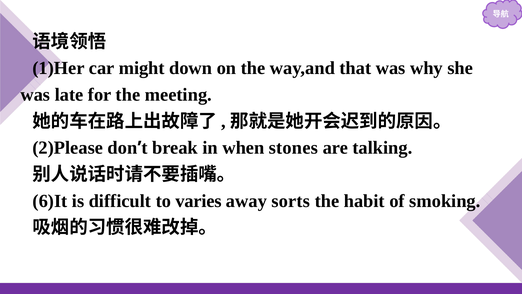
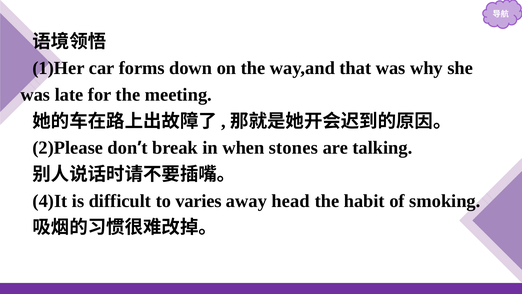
might: might -> forms (142, 68)
6)It: 6)It -> 4)It (50, 201)
sorts: sorts -> head (291, 201)
